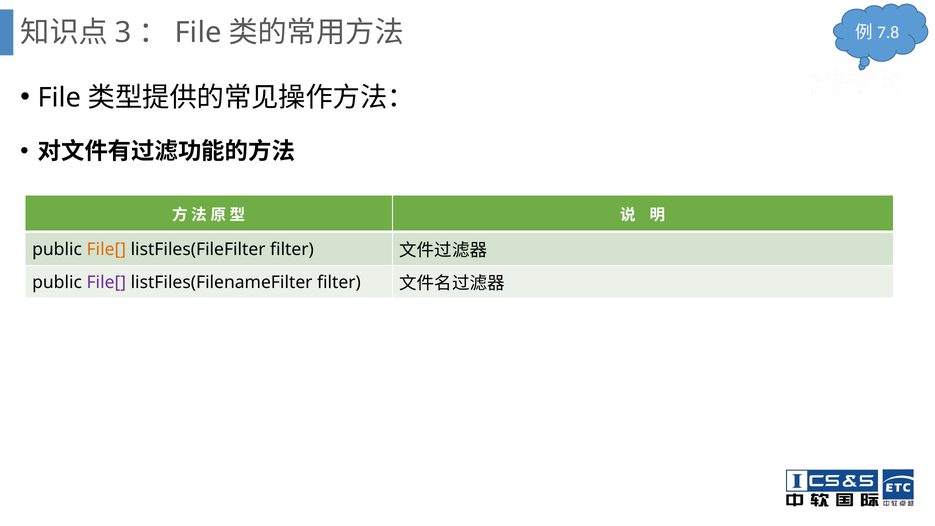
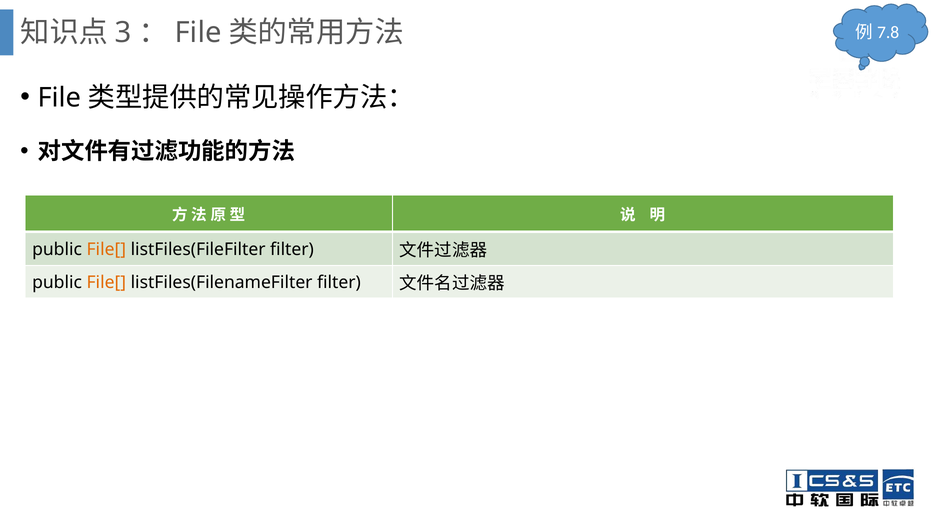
File[ colour: purple -> orange (106, 282)
